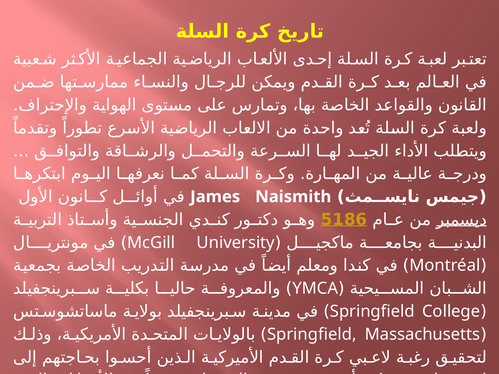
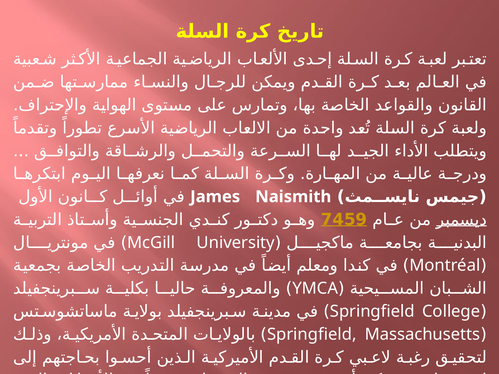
5186: 5186 -> 7459 (344, 220)
